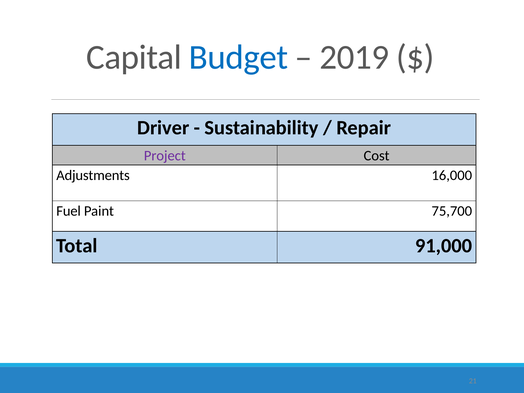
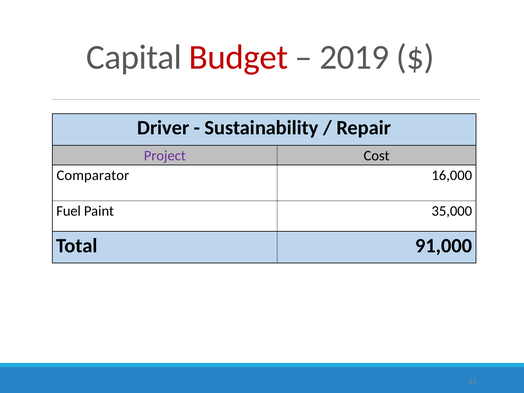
Budget colour: blue -> red (238, 57)
Adjustments: Adjustments -> Comparator (93, 175)
75,700: 75,700 -> 35,000 (452, 211)
